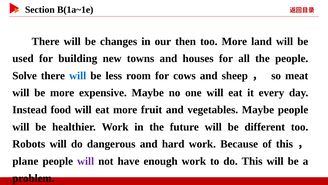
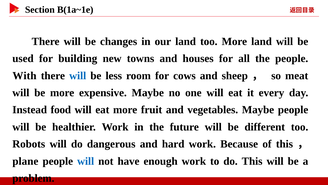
our then: then -> land (186, 41)
Solve: Solve -> With (24, 75)
will colour: purple -> blue (86, 161)
